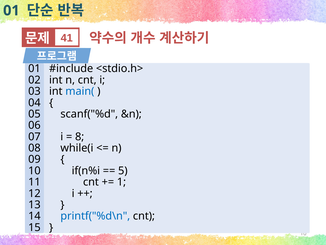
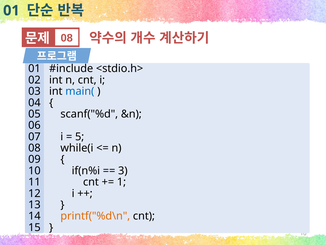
41: 41 -> 08 (67, 38)
8: 8 -> 5 (80, 136)
5: 5 -> 3 (123, 170)
printf("%d\n colour: blue -> orange (95, 216)
